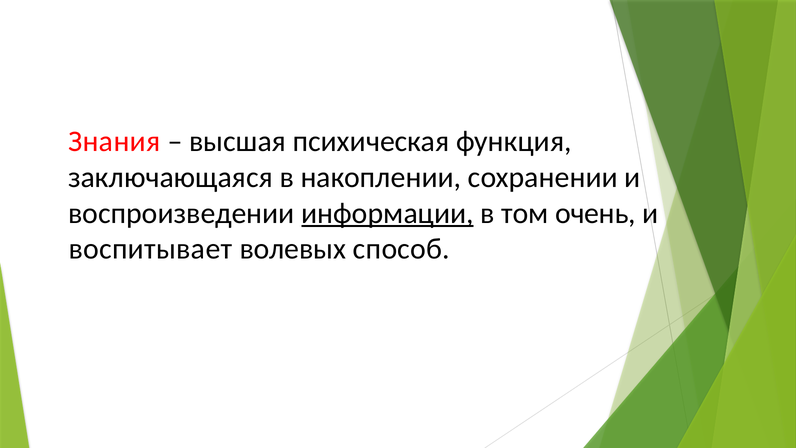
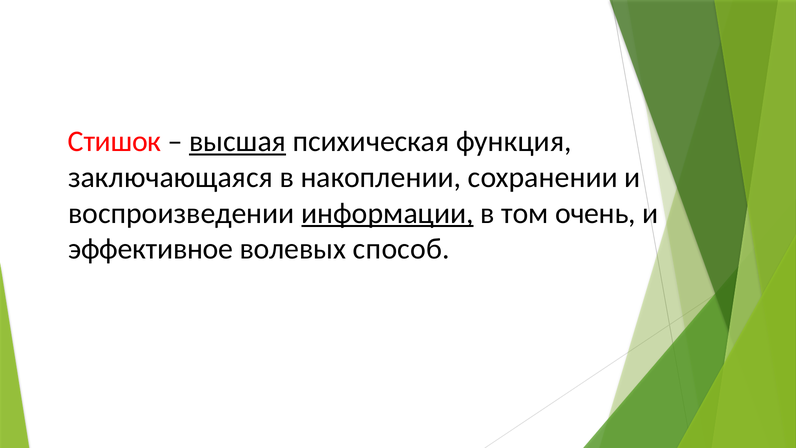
Знания: Знания -> Стишок (115, 141)
высшая underline: none -> present (238, 141)
воспитывает: воспитывает -> эффективное (151, 249)
